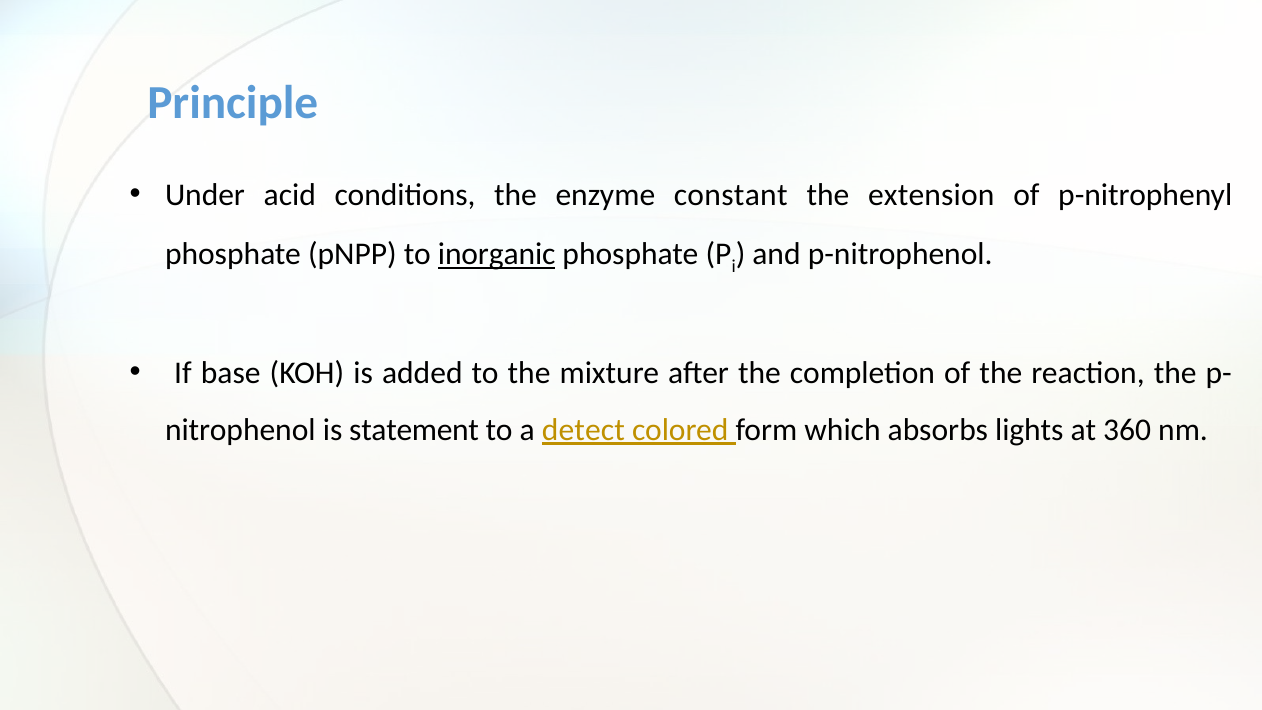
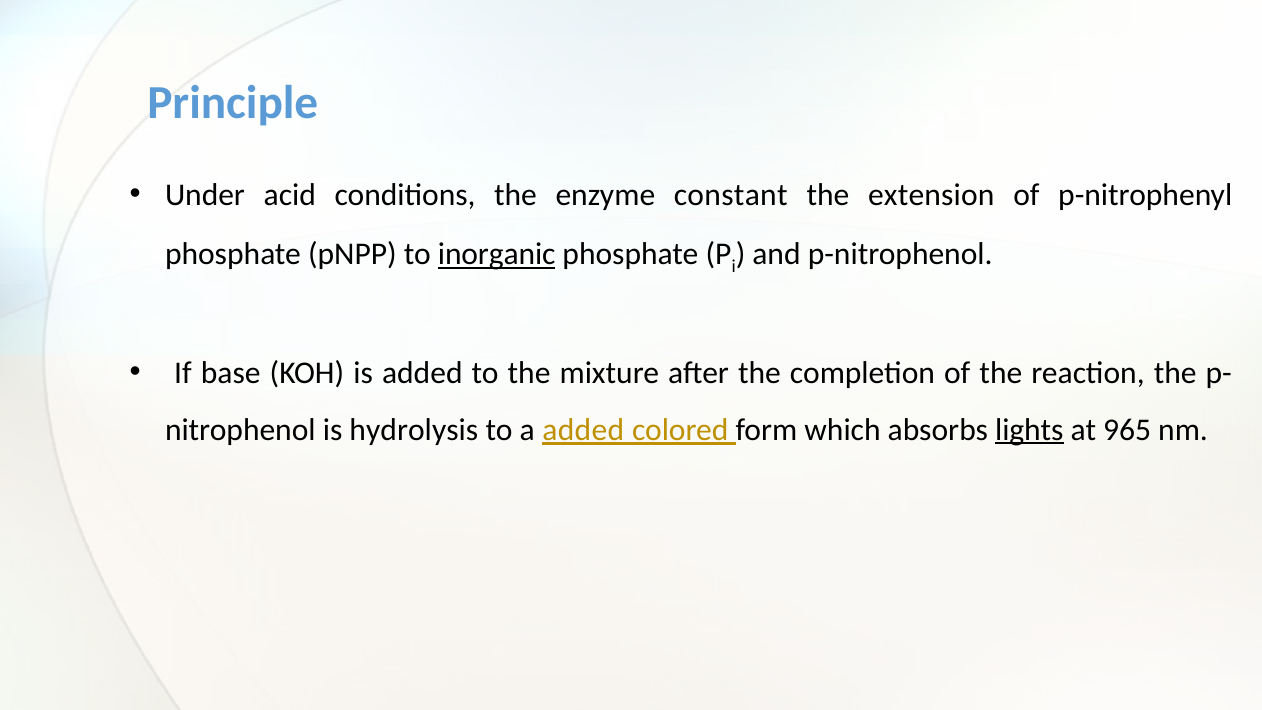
statement: statement -> hydrolysis (414, 430)
a detect: detect -> added (583, 430)
lights underline: none -> present (1029, 430)
360: 360 -> 965 (1127, 430)
